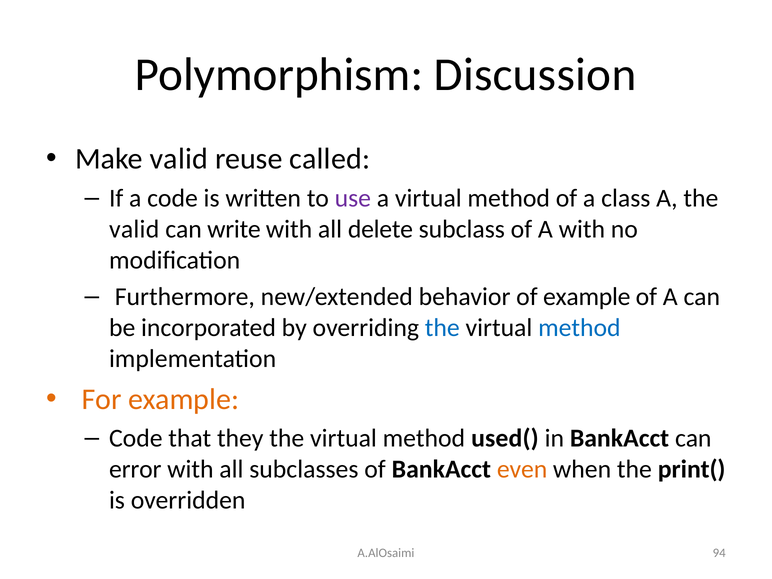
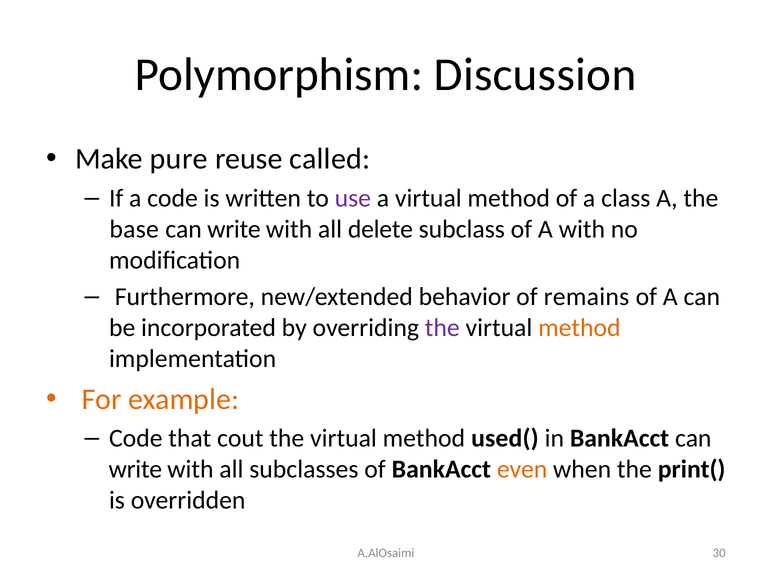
Make valid: valid -> pure (179, 159)
valid: valid -> base (134, 229)
of example: example -> remains (586, 297)
the colour: blue -> purple (442, 328)
method colour: blue -> orange (579, 328)
they: they -> cout (240, 439)
error: error -> write (135, 469)
94: 94 -> 30 (719, 553)
